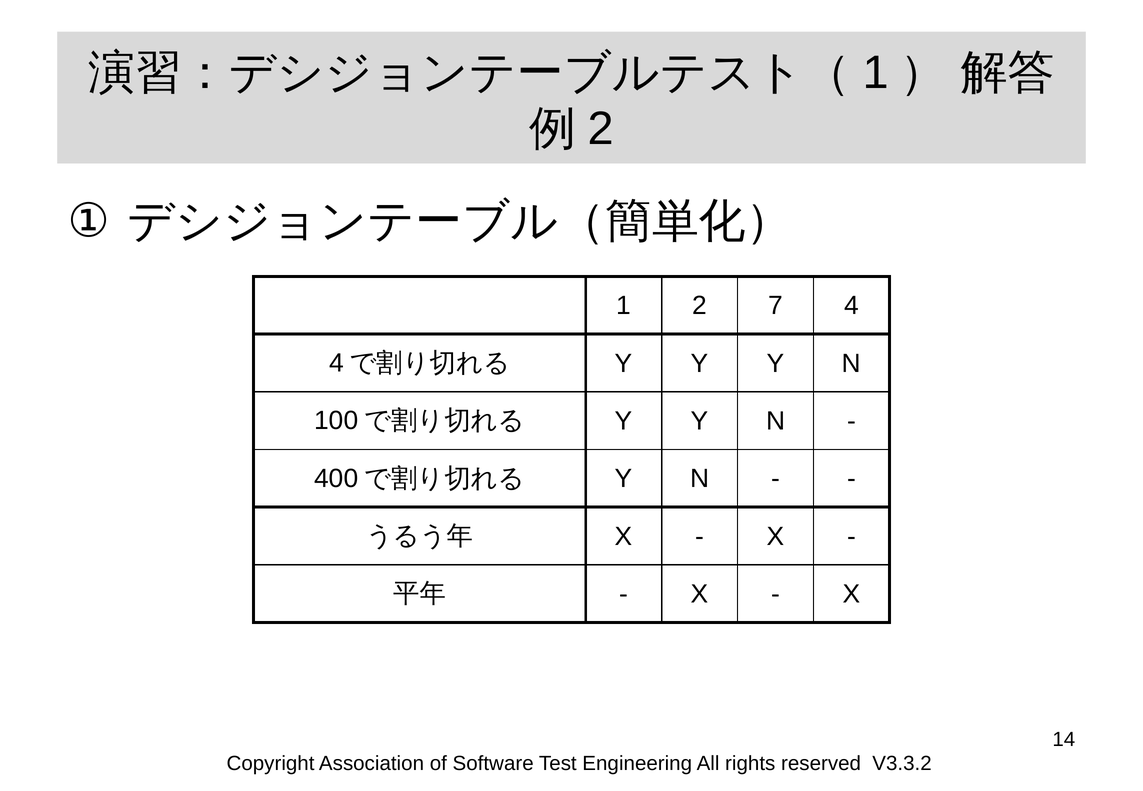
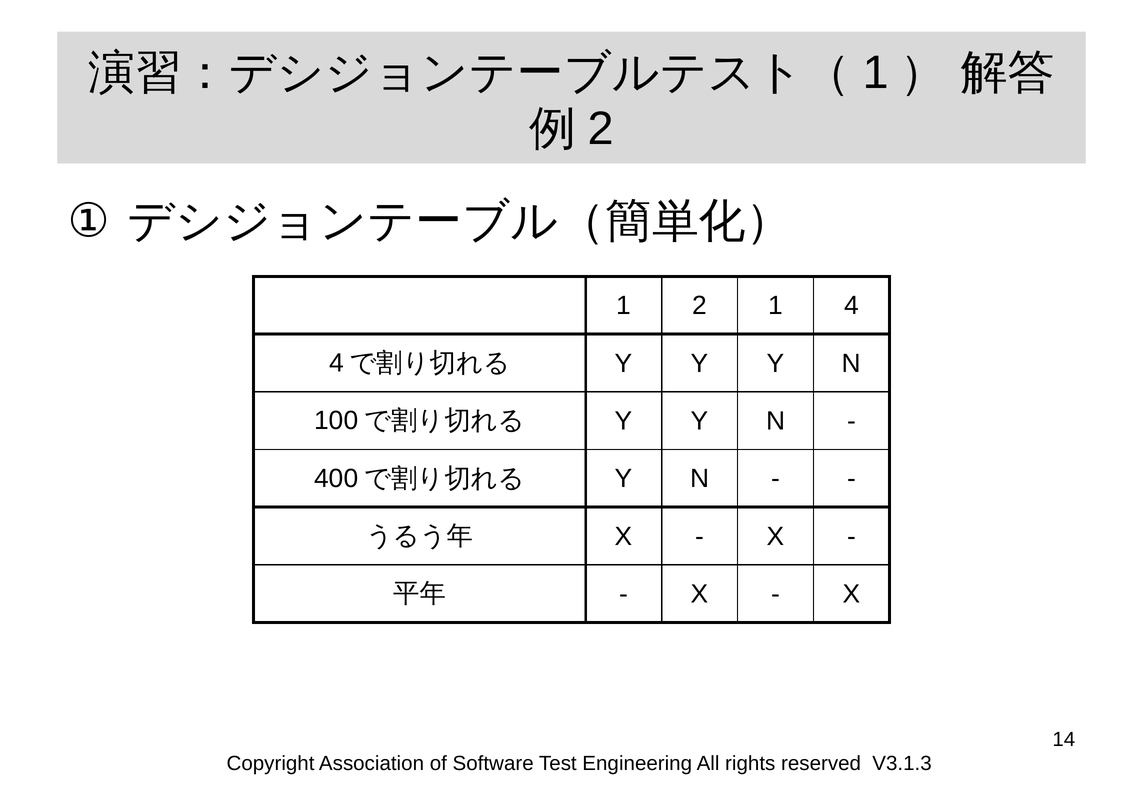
2 7: 7 -> 1 (776, 306)
V3.3.2: V3.3.2 -> V3.1.3 (902, 764)
